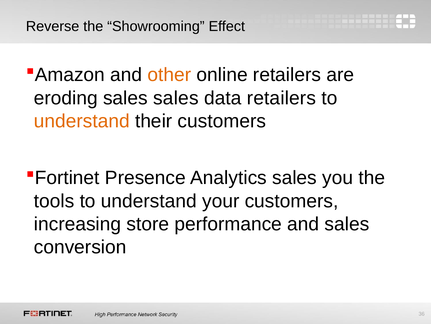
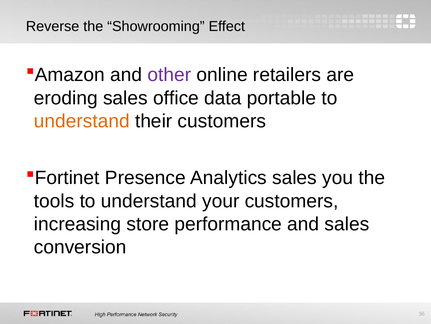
other colour: orange -> purple (169, 75)
sales sales: sales -> office (176, 98)
data retailers: retailers -> portable (282, 98)
